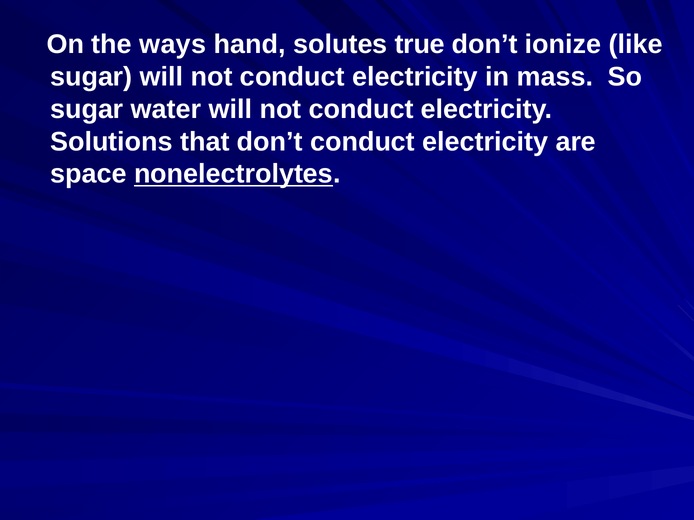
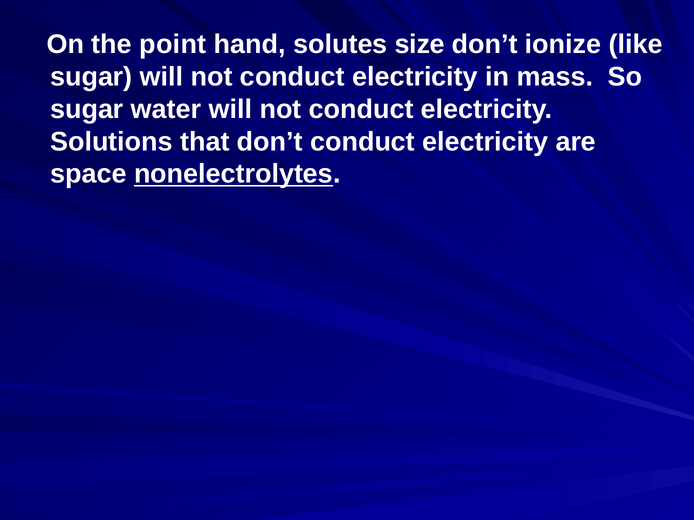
ways: ways -> point (173, 45)
true: true -> size (420, 45)
